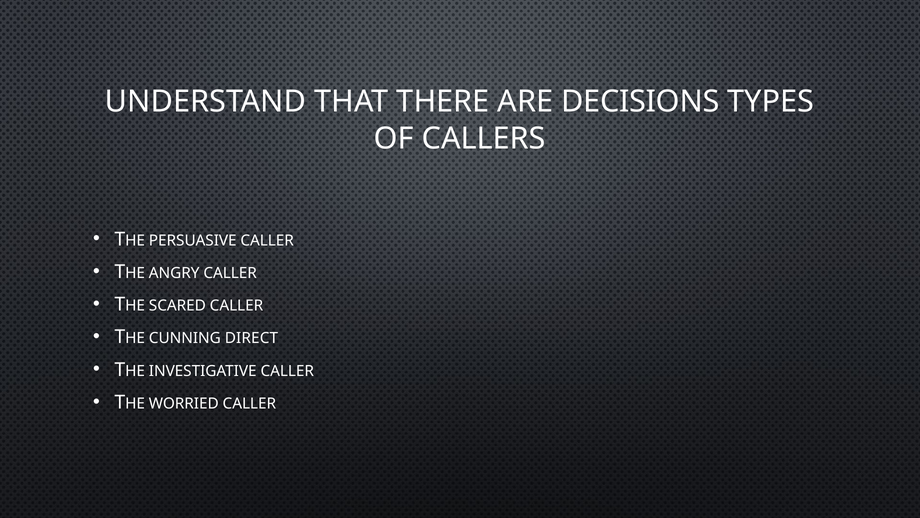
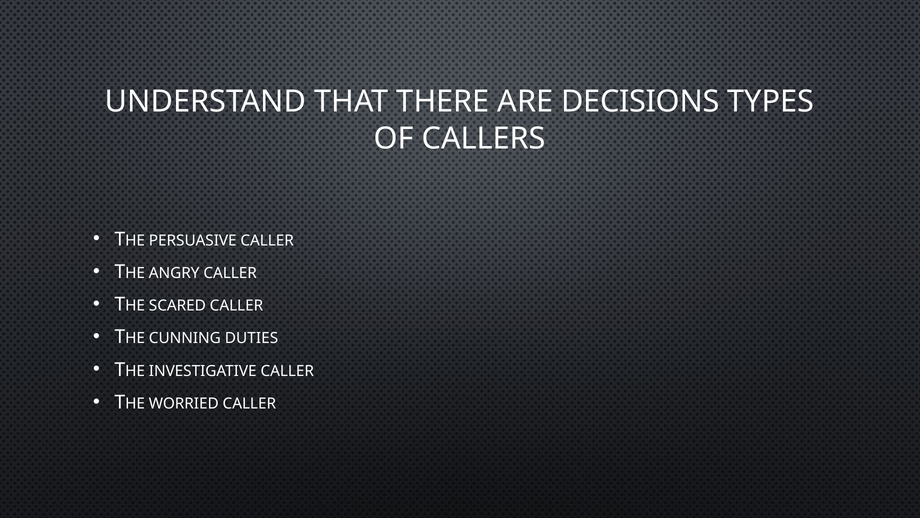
DIRECT: DIRECT -> DUTIES (251, 338)
